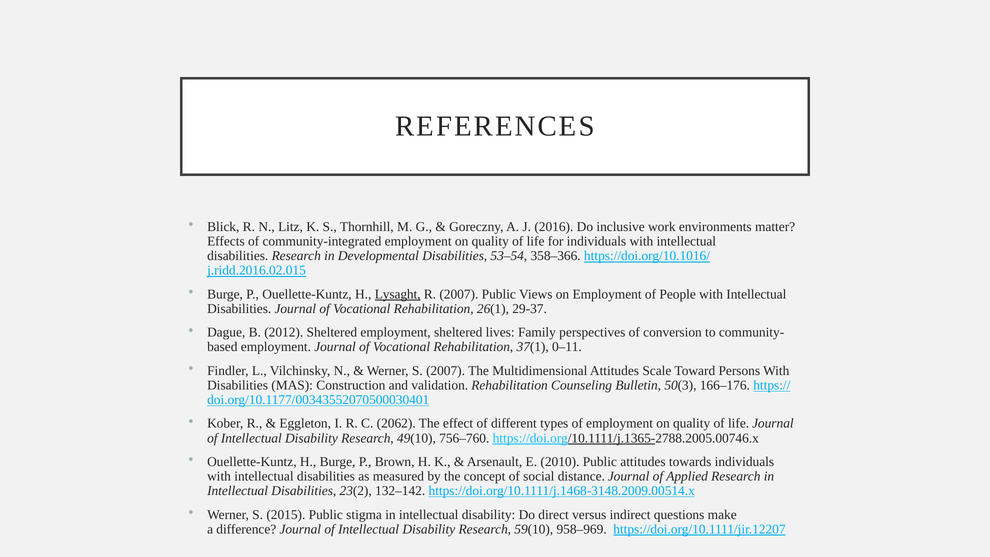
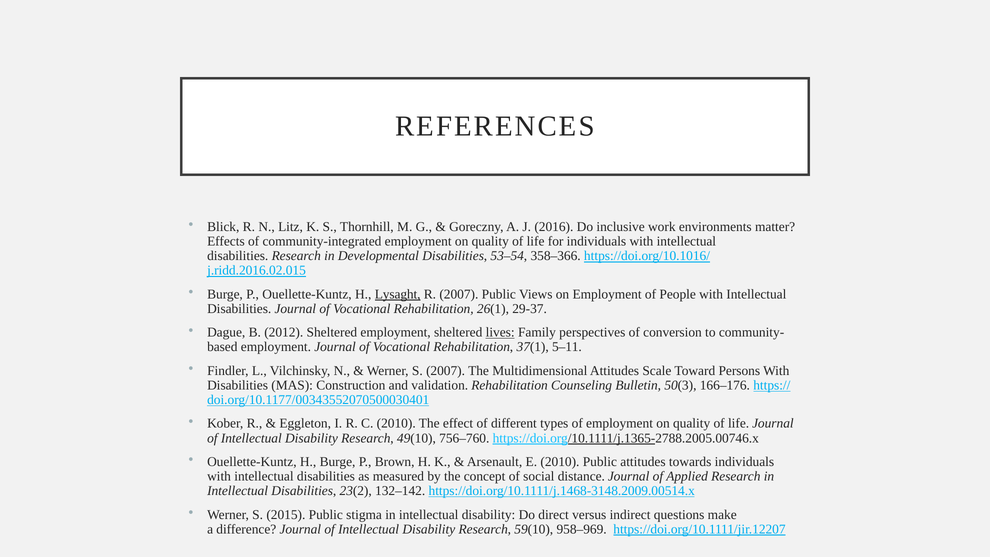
lives underline: none -> present (500, 332)
0–11: 0–11 -> 5–11 (567, 347)
C 2062: 2062 -> 2010 (396, 423)
